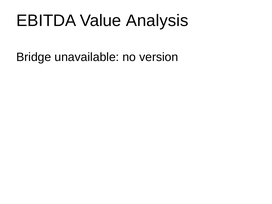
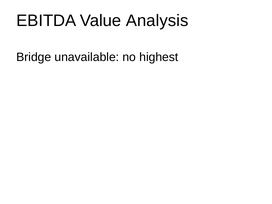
version: version -> highest (159, 57)
